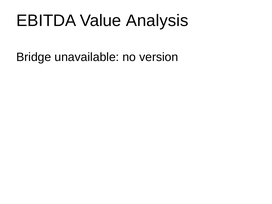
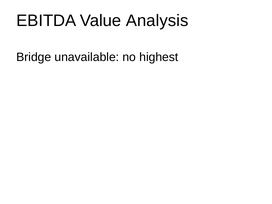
version: version -> highest (159, 57)
